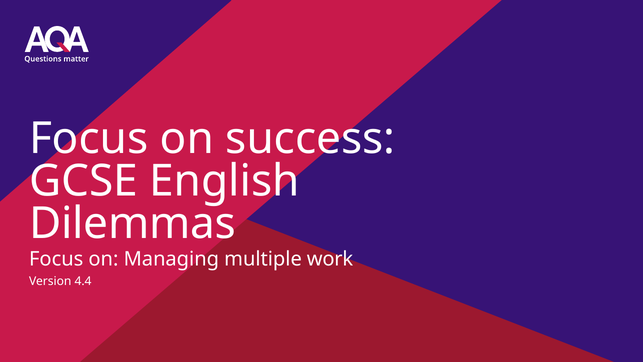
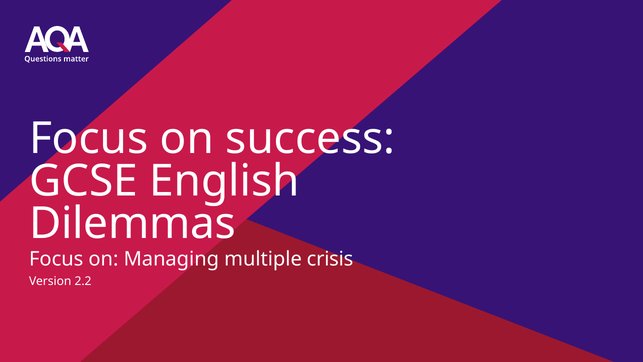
work: work -> crisis (330, 259)
4.4: 4.4 -> 2.2 (83, 281)
